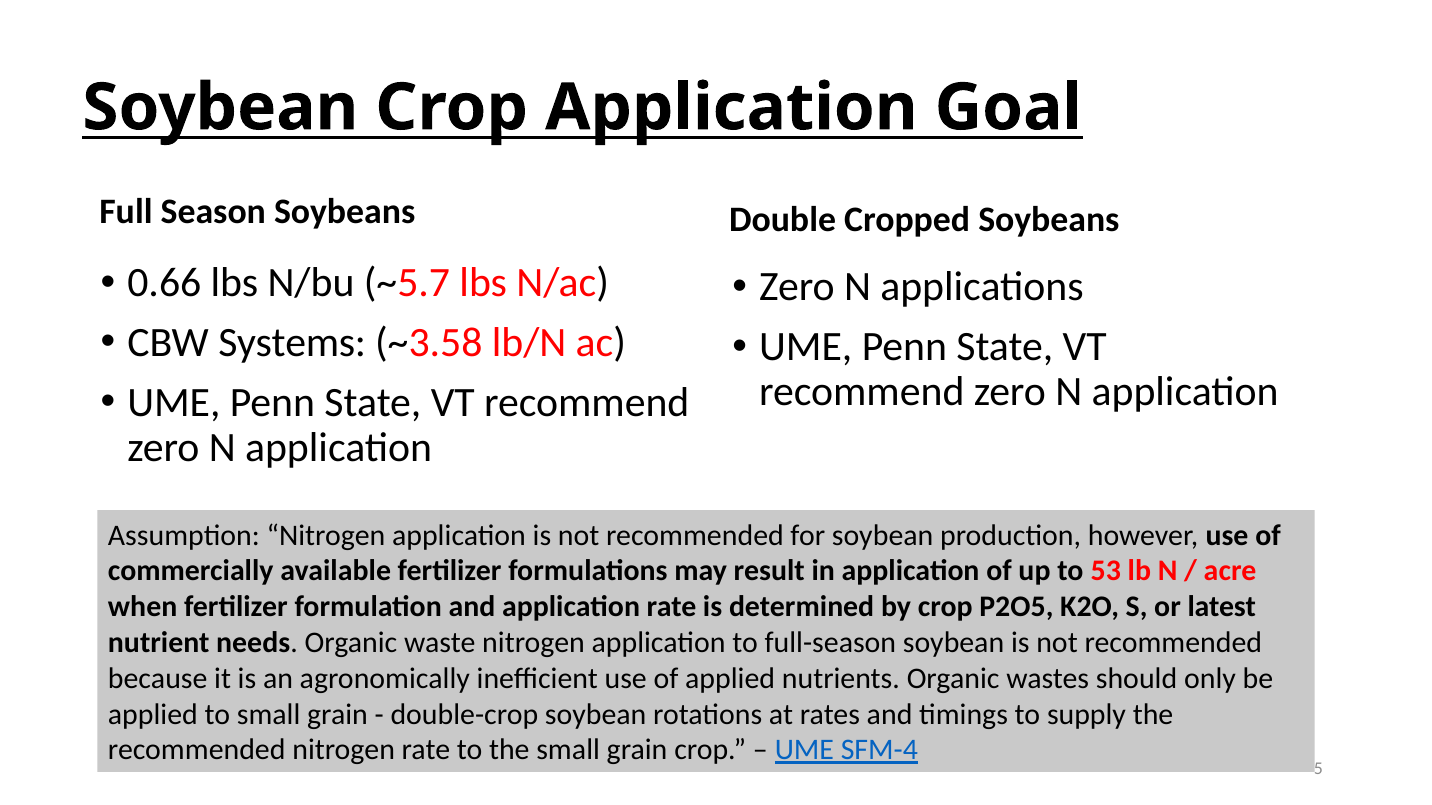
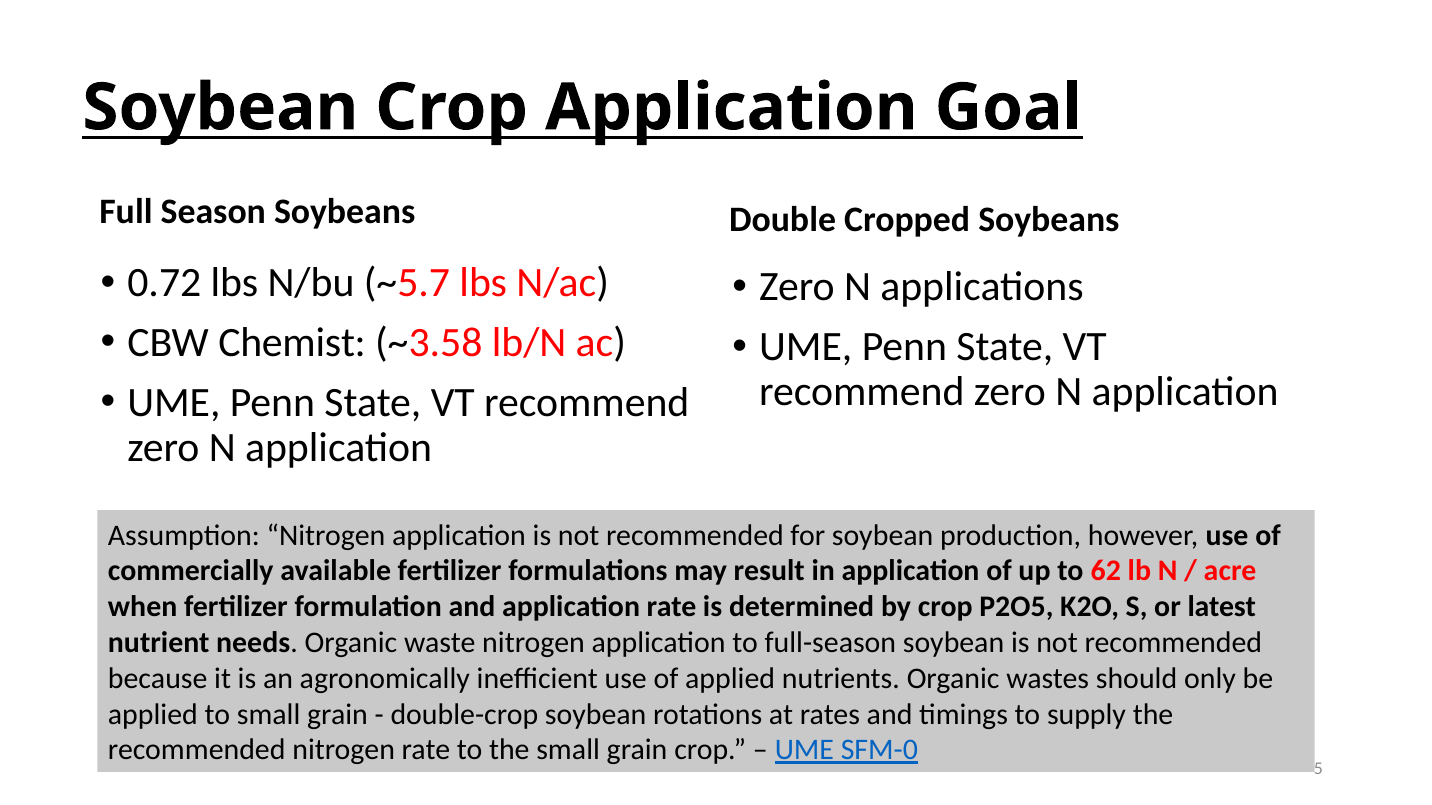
0.66: 0.66 -> 0.72 (164, 283)
Systems: Systems -> Chemist (292, 343)
53: 53 -> 62 (1106, 571)
SFM-4: SFM-4 -> SFM-0 (879, 751)
